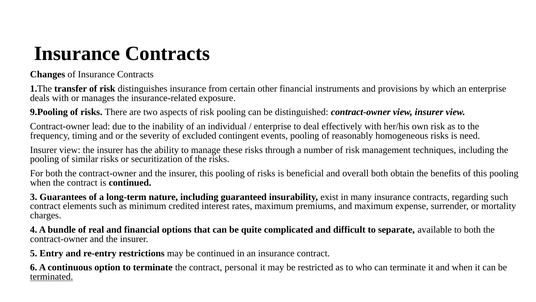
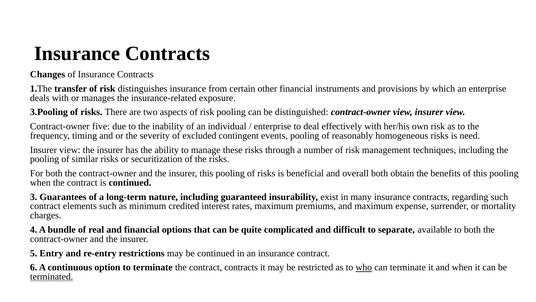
9.Pooling: 9.Pooling -> 3.Pooling (49, 112)
lead: lead -> five (101, 126)
contract personal: personal -> contracts (241, 267)
who underline: none -> present (364, 267)
